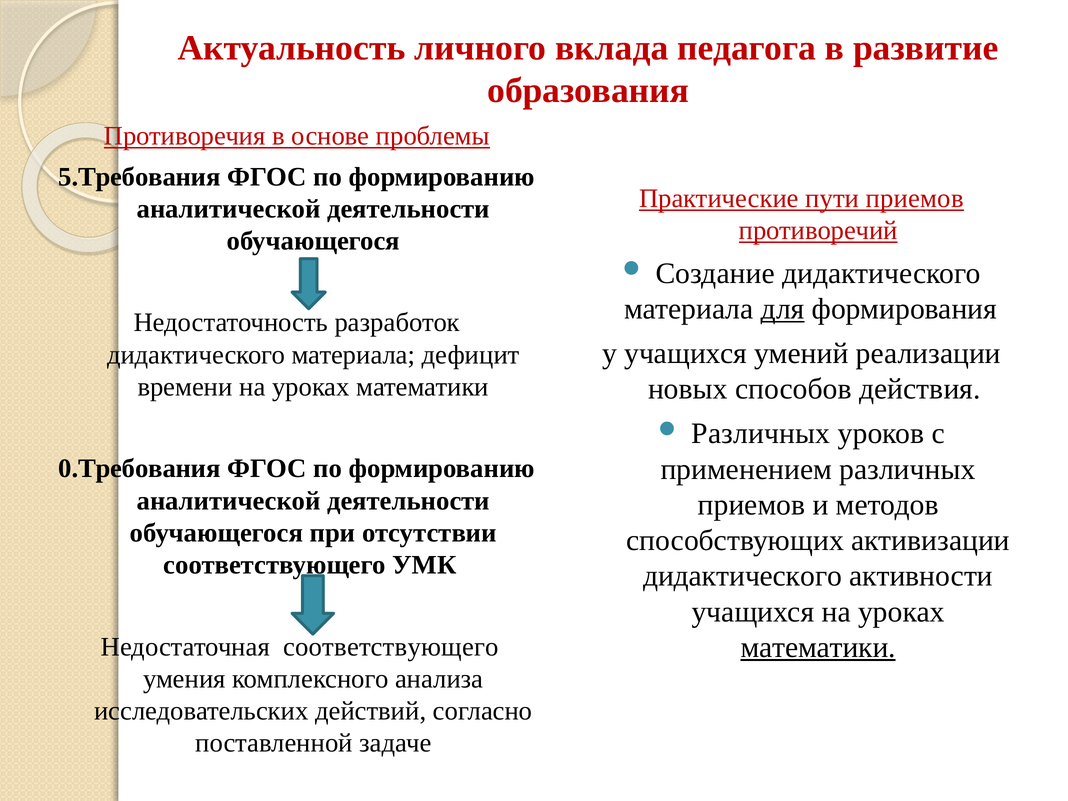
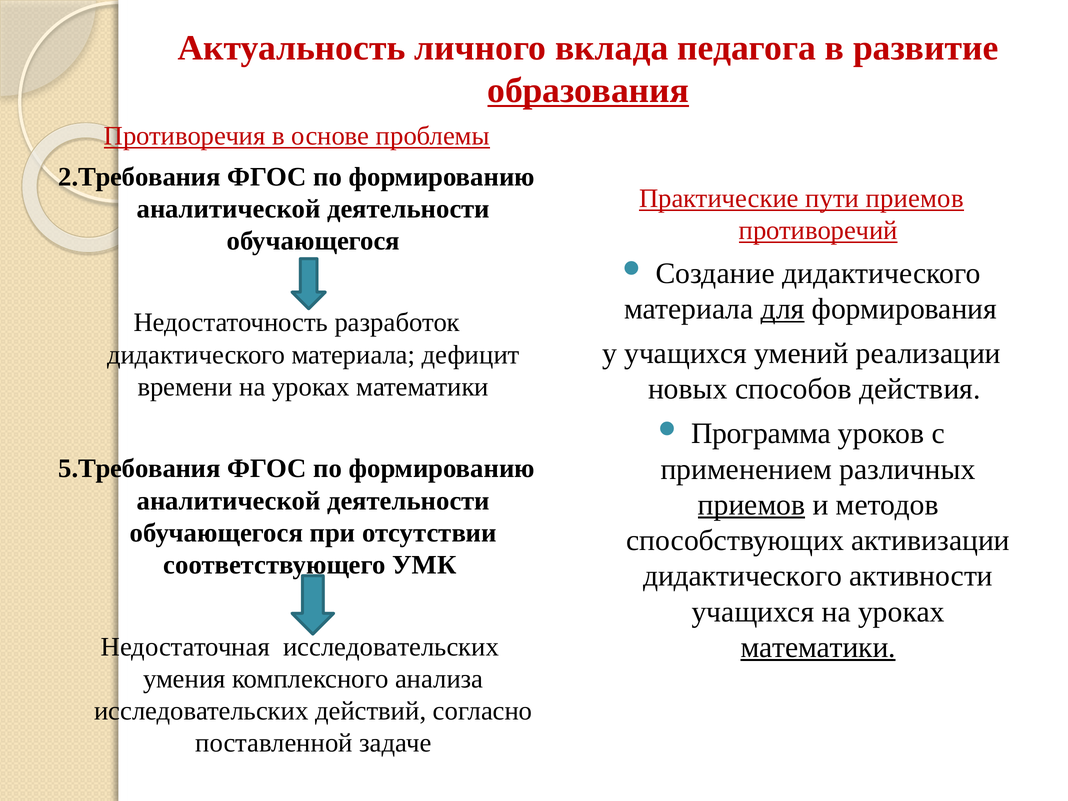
образования underline: none -> present (588, 91)
5.Требования: 5.Требования -> 2.Требования (139, 177)
Различных: Различных -> Программа (761, 434)
0.Требования: 0.Требования -> 5.Требования (139, 469)
приемов underline: none -> present (751, 505)
Недостаточная соответствующего: соответствующего -> исследовательских (391, 647)
